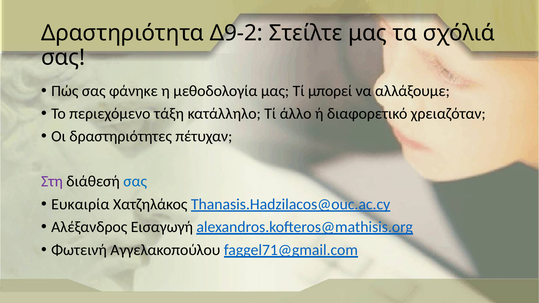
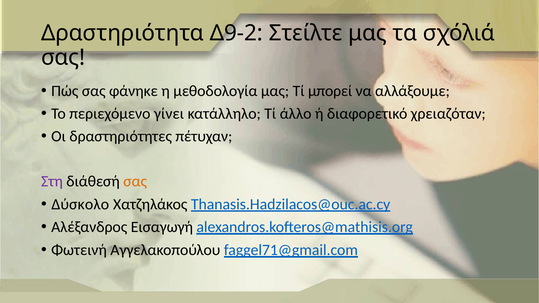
τάξη: τάξη -> γίνει (169, 114)
σας colour: blue -> orange (135, 182)
Ευκαιρία: Ευκαιρία -> Δύσκολο (80, 204)
